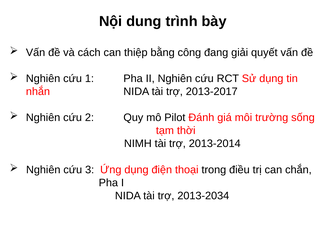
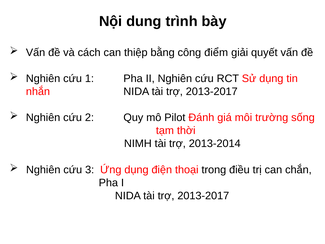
đang: đang -> điểm (216, 53)
2013-2034: 2013-2034 -> 2013-2017 (203, 196)
